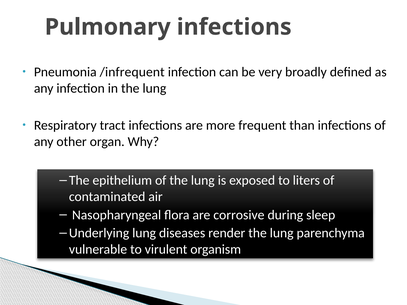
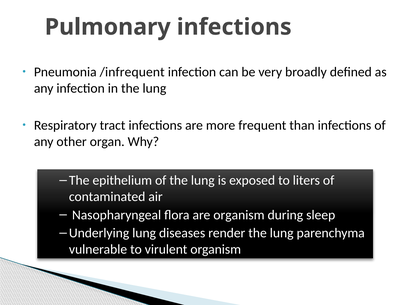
are corrosive: corrosive -> organism (239, 215)
